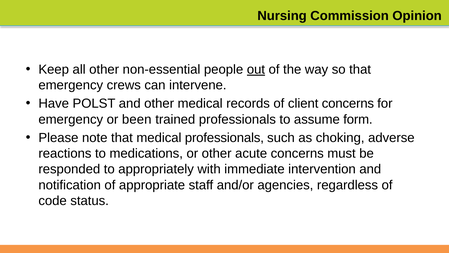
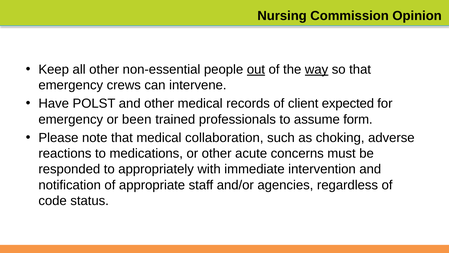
way underline: none -> present (317, 69)
client concerns: concerns -> expected (348, 103)
medical professionals: professionals -> collaboration (224, 138)
